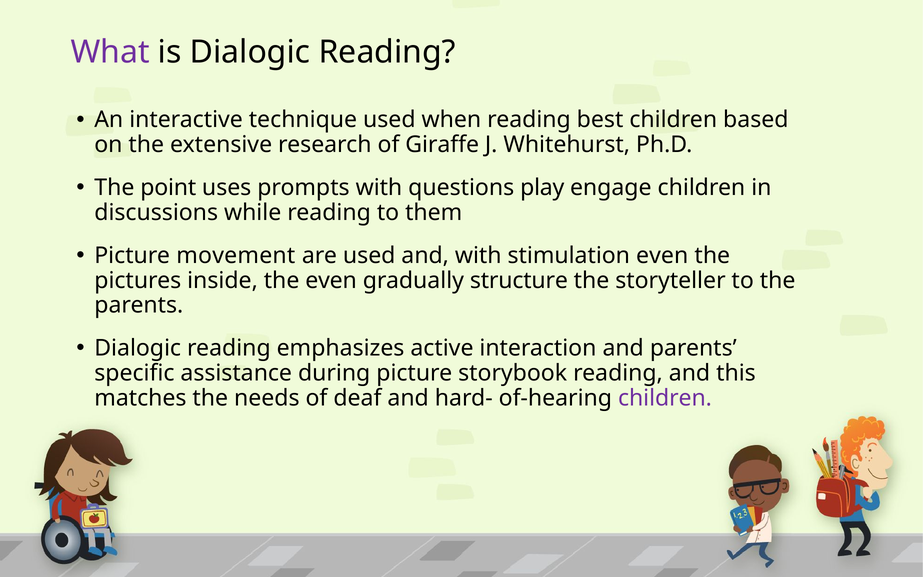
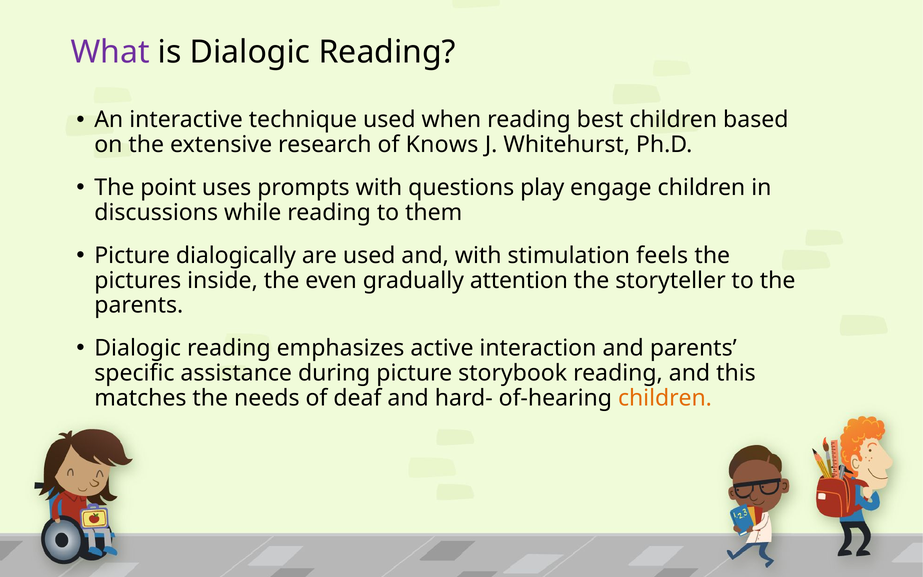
Giraffe: Giraffe -> Knows (442, 145)
movement: movement -> dialogically (236, 255)
stimulation even: even -> feels (662, 255)
structure: structure -> attention (519, 280)
children colour: purple -> orange (665, 398)
